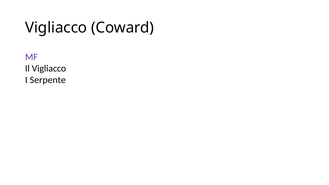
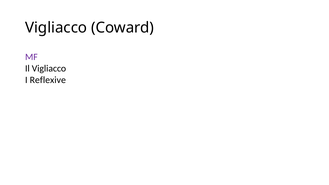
Serpente: Serpente -> Reflexive (48, 80)
